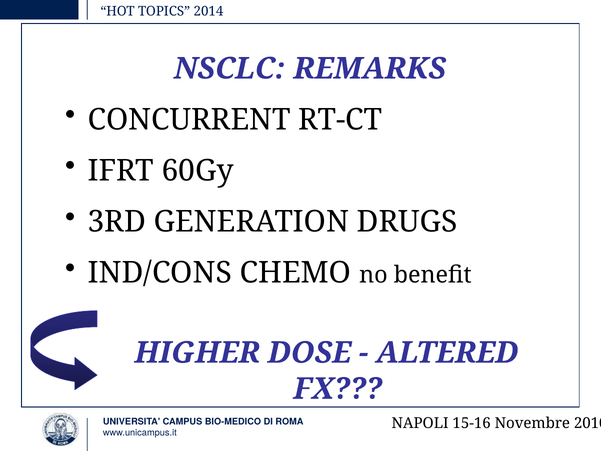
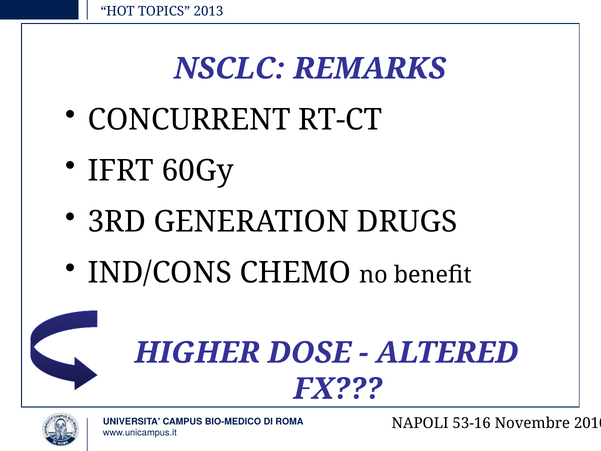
2014: 2014 -> 2013 (208, 11)
15-16: 15-16 -> 53-16 (472, 423)
